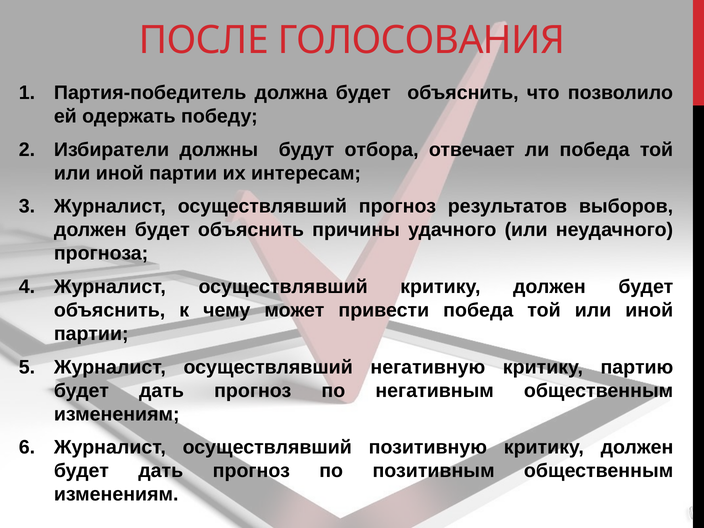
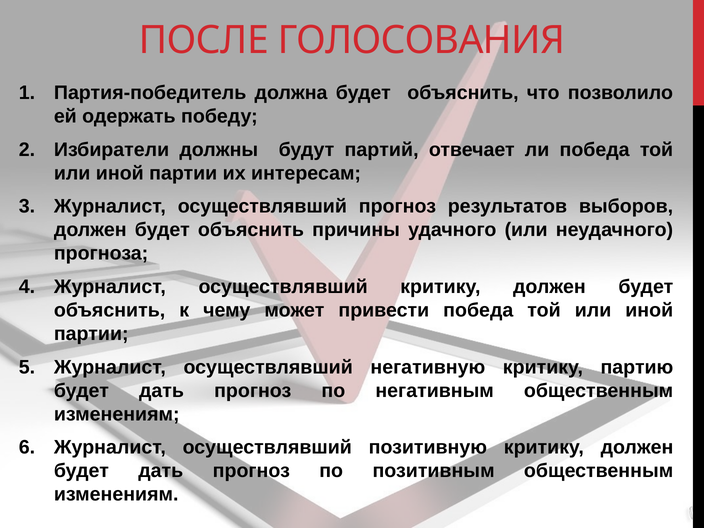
отбора: отбора -> партий (382, 150)
